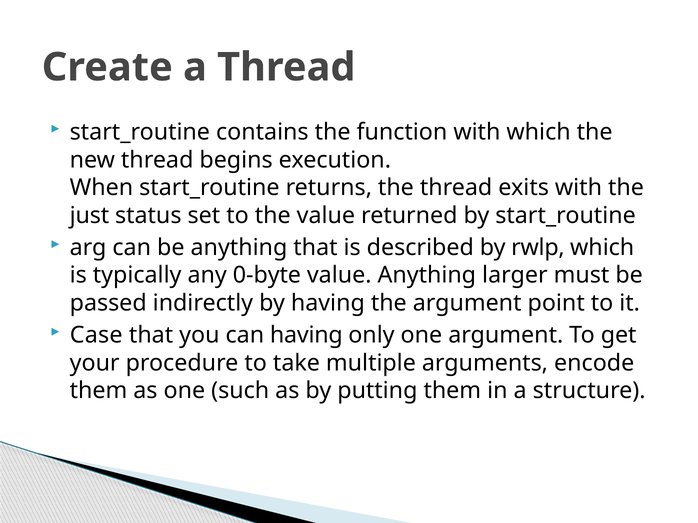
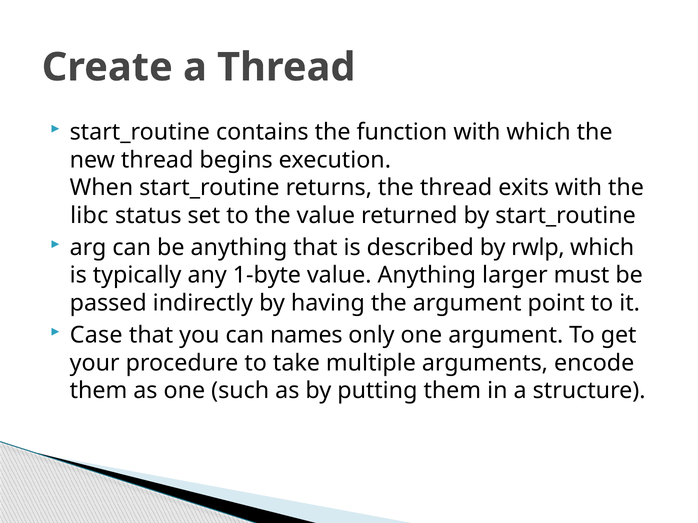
just: just -> libc (89, 216)
0-byte: 0-byte -> 1-byte (267, 276)
can having: having -> names (306, 335)
